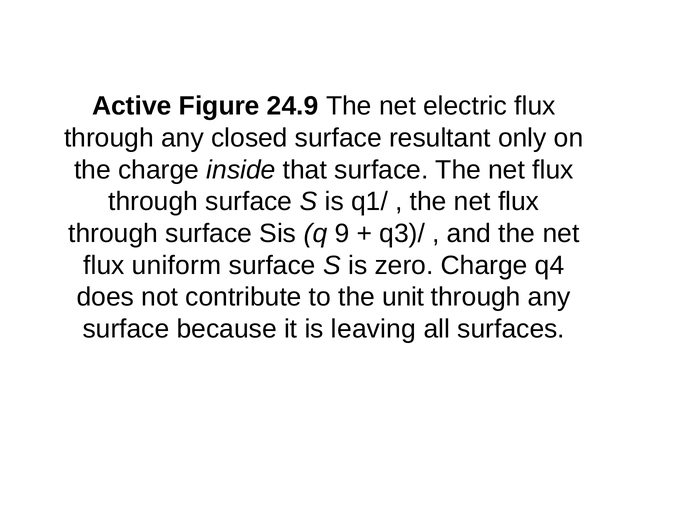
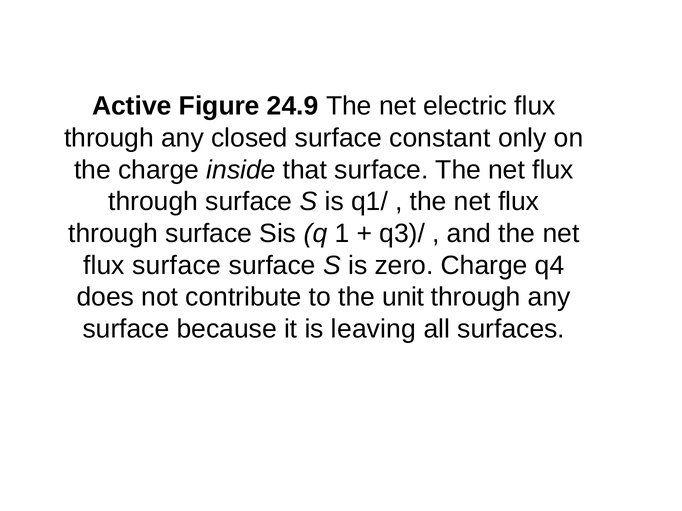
resultant: resultant -> constant (440, 138)
9: 9 -> 1 (342, 234)
flux uniform: uniform -> surface (177, 266)
